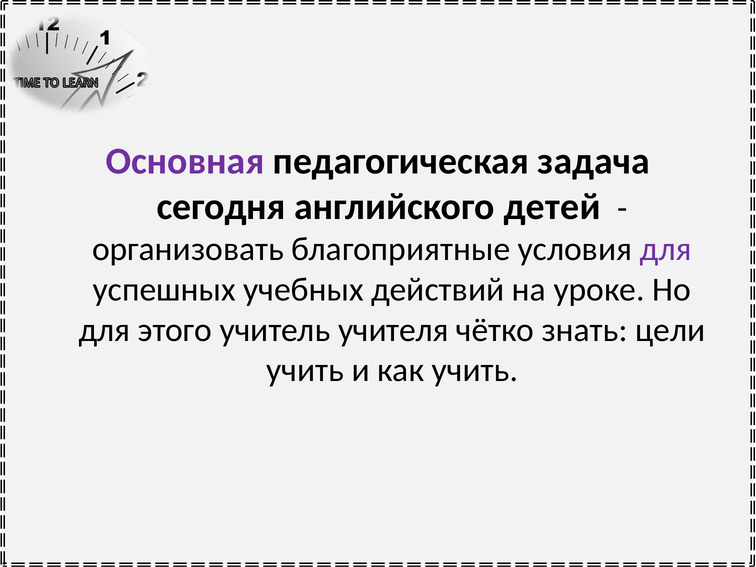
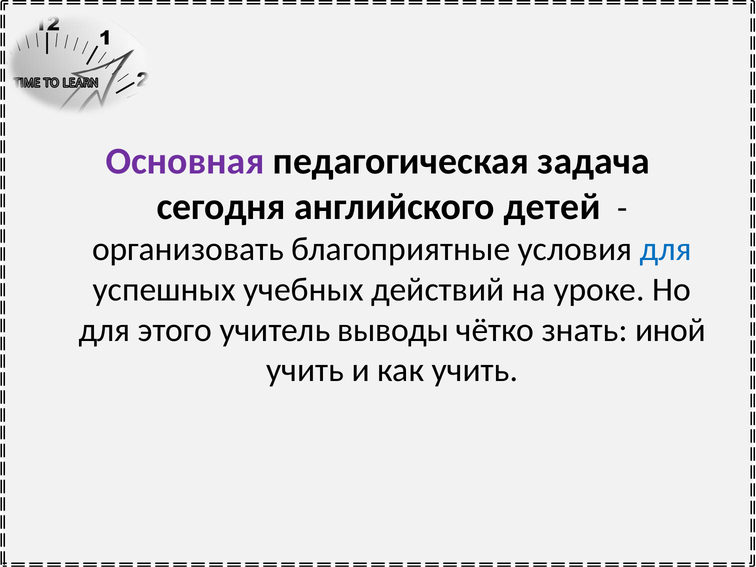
для colour: purple -> blue (666, 249)
учителя: учителя -> выводы (393, 330)
цели: цели -> иной (670, 330)
